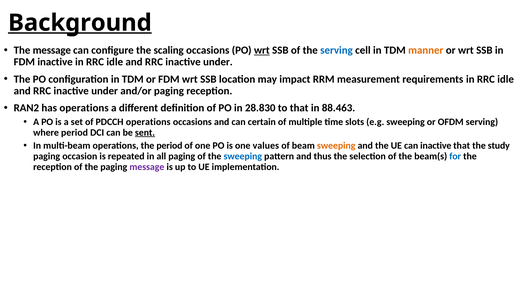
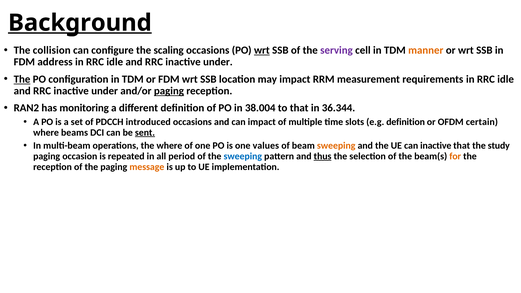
The message: message -> collision (52, 50)
serving colour: blue -> purple (336, 50)
FDM inactive: inactive -> address (55, 62)
The underline: none -> present (22, 79)
paging underline: none -> present (169, 91)
has operations: operations -> monitoring (84, 108)
28.830: 28.830 -> 38.004 (260, 108)
88.463: 88.463 -> 36.344 (339, 108)
PDCCH operations: operations -> introduced (148, 122)
can certain: certain -> impact (262, 122)
e.g sweeping: sweeping -> definition (406, 122)
OFDM serving: serving -> certain (482, 122)
where period: period -> beams (75, 132)
the period: period -> where (169, 146)
all paging: paging -> period (182, 156)
thus underline: none -> present (323, 156)
for colour: blue -> orange (455, 156)
message colour: purple -> orange (147, 167)
